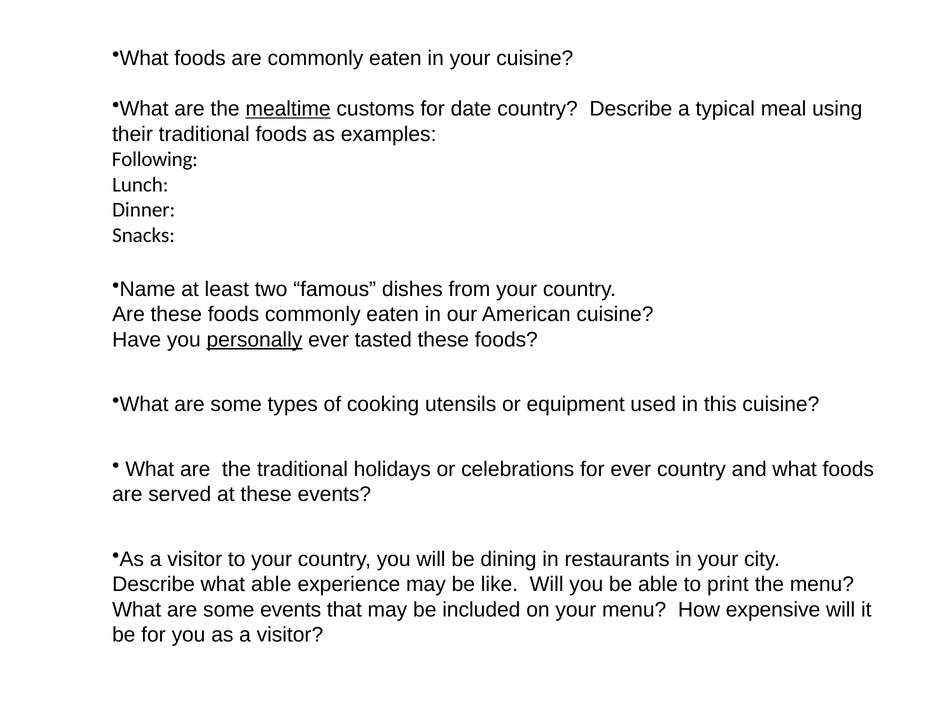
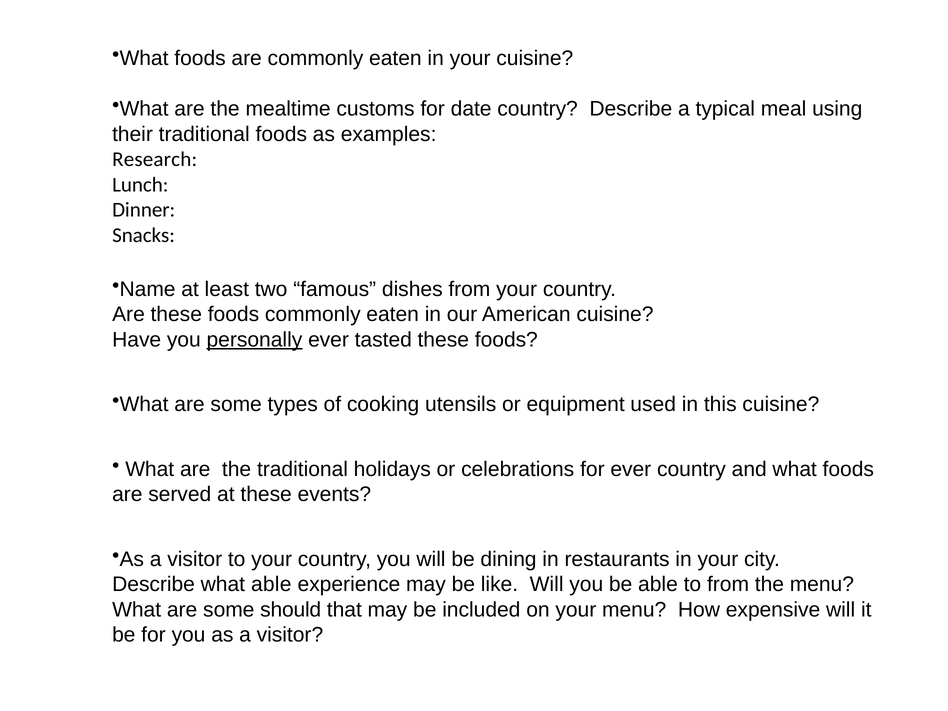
mealtime underline: present -> none (288, 109)
Following: Following -> Research (155, 159)
to print: print -> from (728, 585)
some events: events -> should (291, 610)
